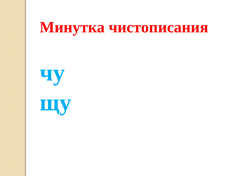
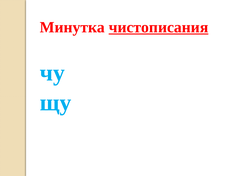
чистописания underline: none -> present (159, 27)
